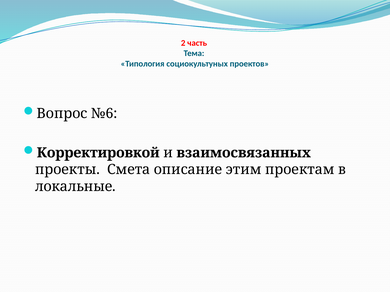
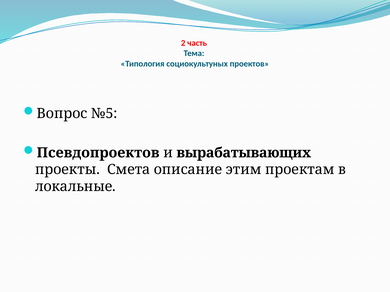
№6: №6 -> №5 (104, 114)
Корректировкой: Корректировкой -> Псевдопроектов (98, 153)
взаимосвязанных: взаимосвязанных -> вырабатывающих (244, 153)
